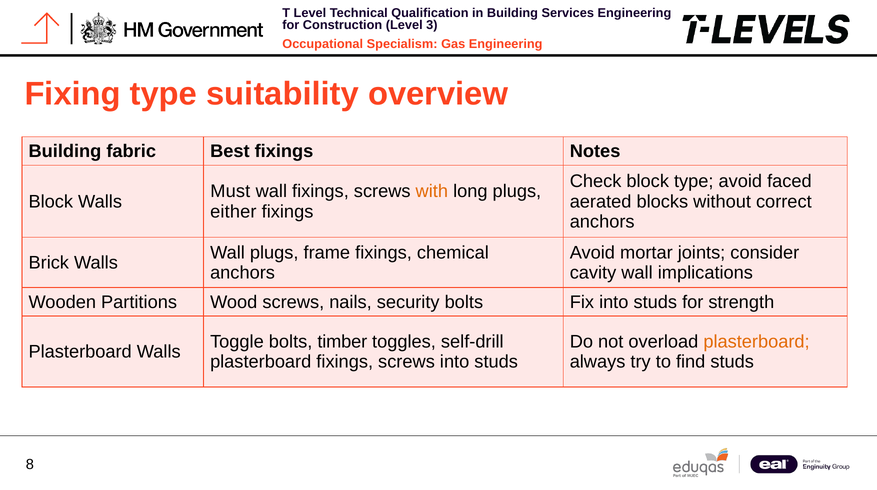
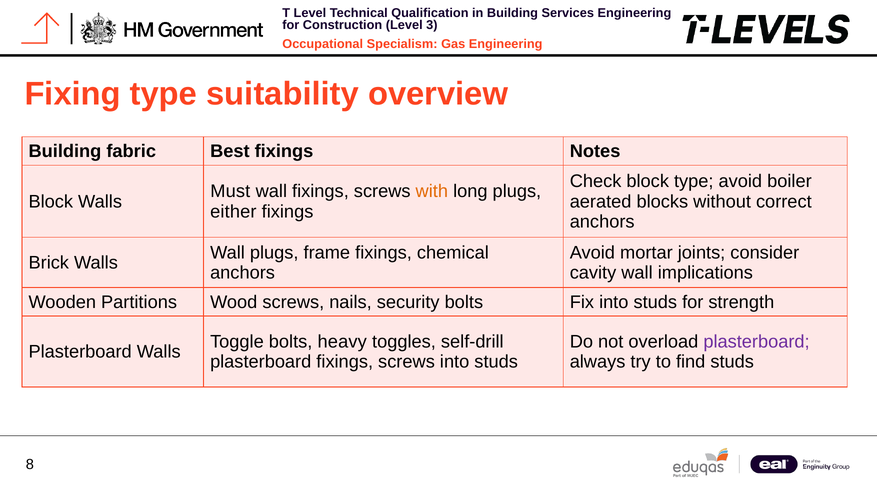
faced: faced -> boiler (789, 181)
timber: timber -> heavy (342, 342)
plasterboard colour: orange -> purple (757, 342)
